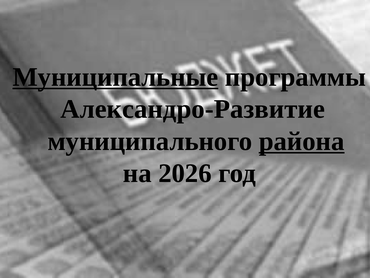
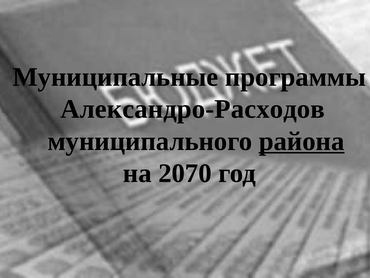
Муниципальные underline: present -> none (115, 77)
Александро-Развитие: Александро-Развитие -> Александро-Расходов (193, 109)
2026: 2026 -> 2070 (185, 173)
